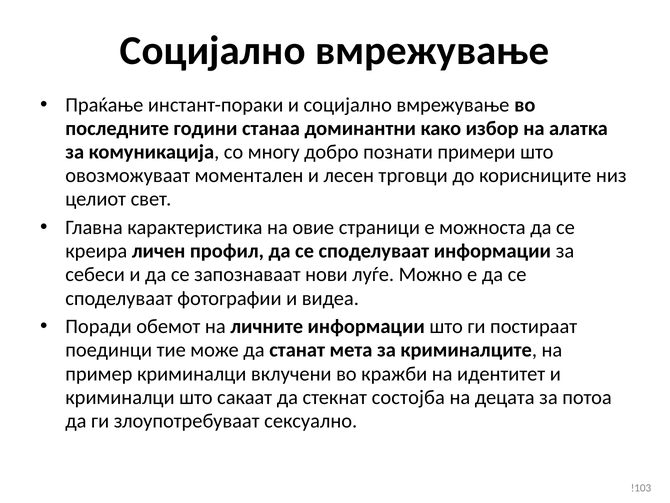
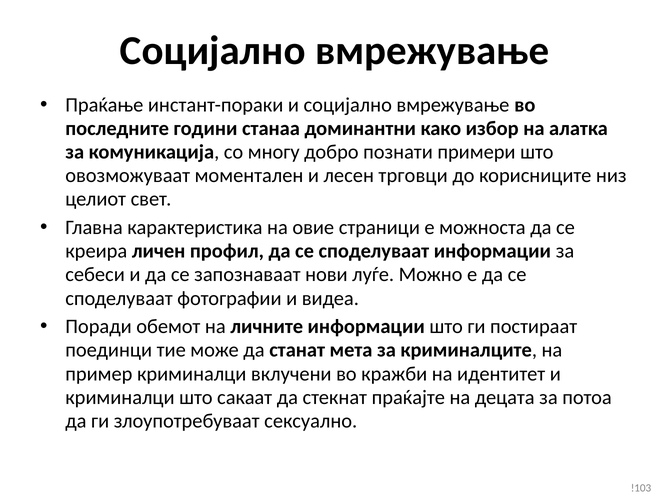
состојба: состојба -> праќајте (408, 397)
